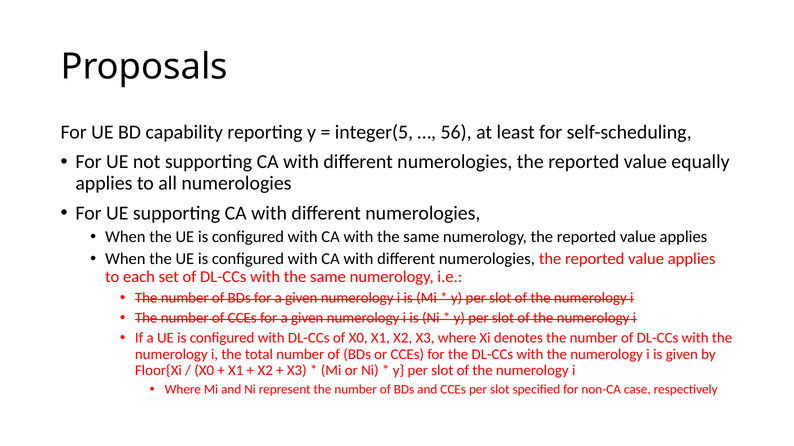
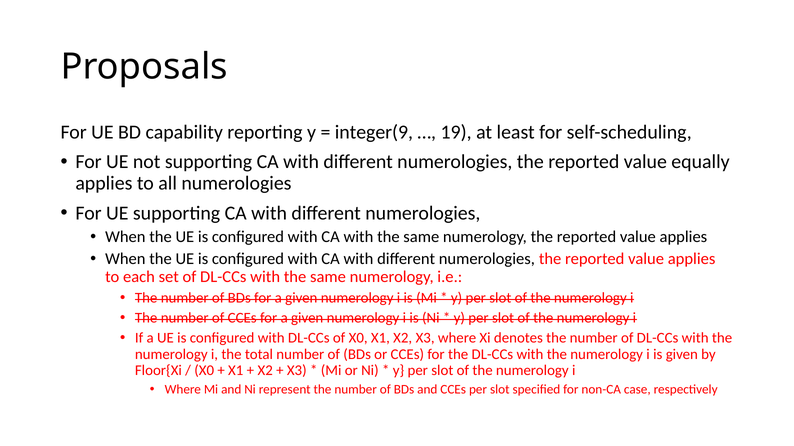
integer(5: integer(5 -> integer(9 (374, 132)
56: 56 -> 19 (456, 132)
